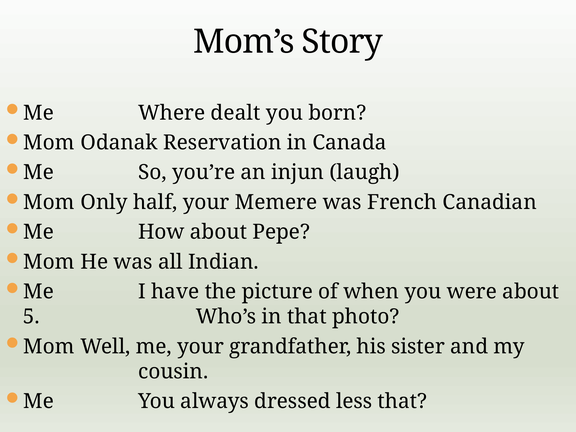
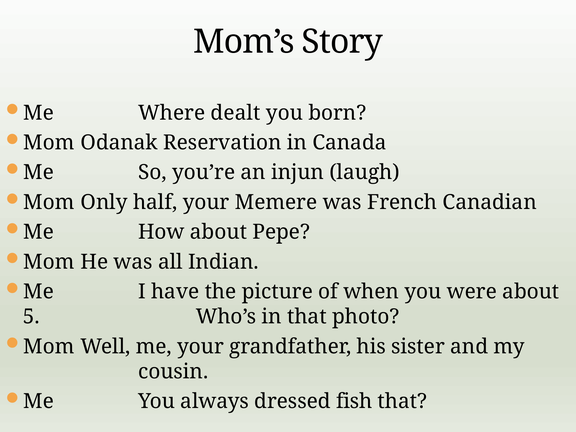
less: less -> fish (354, 401)
